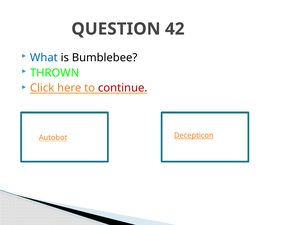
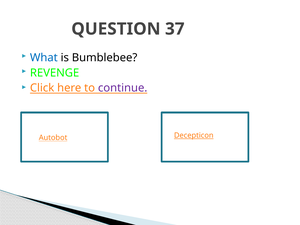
42: 42 -> 37 (175, 29)
THROWN: THROWN -> REVENGE (55, 73)
continue colour: red -> purple (123, 88)
